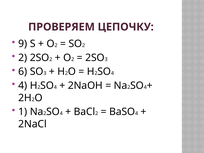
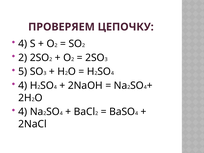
9: 9 -> 4 (23, 44)
6: 6 -> 5 (23, 72)
1: 1 -> 4 (23, 112)
